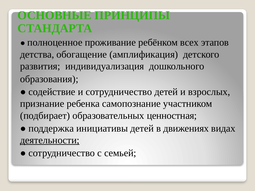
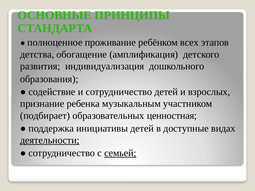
самопознание: самопознание -> музыкальным (131, 104)
движениях: движениях -> доступные (186, 129)
семьей underline: none -> present (120, 153)
